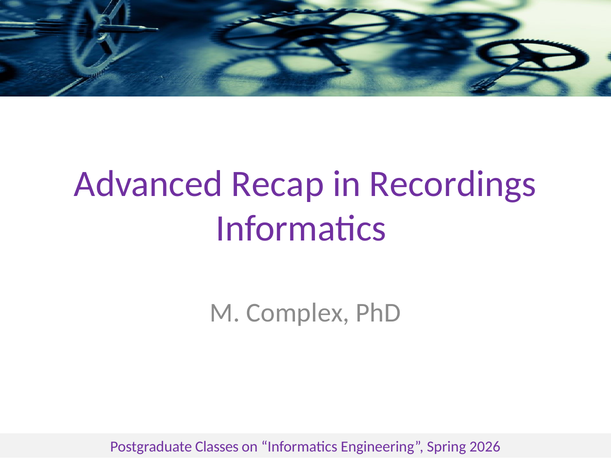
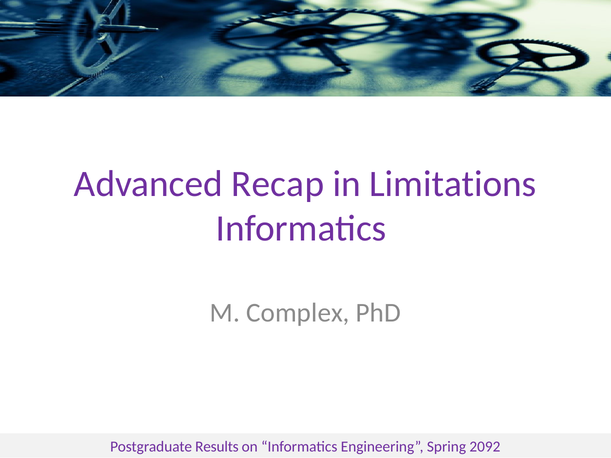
Recordings: Recordings -> Limitations (453, 184)
Classes: Classes -> Results (217, 447)
2026: 2026 -> 2092 (485, 447)
